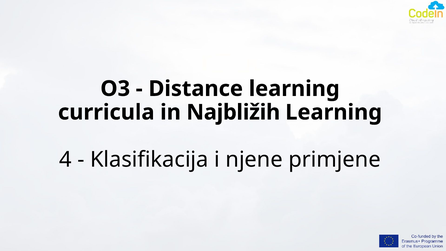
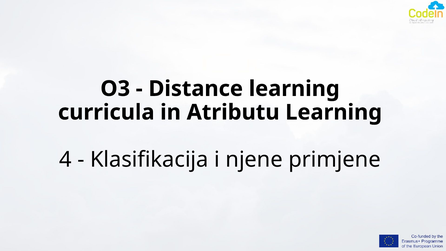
Najbližih: Najbližih -> Atributu (233, 112)
